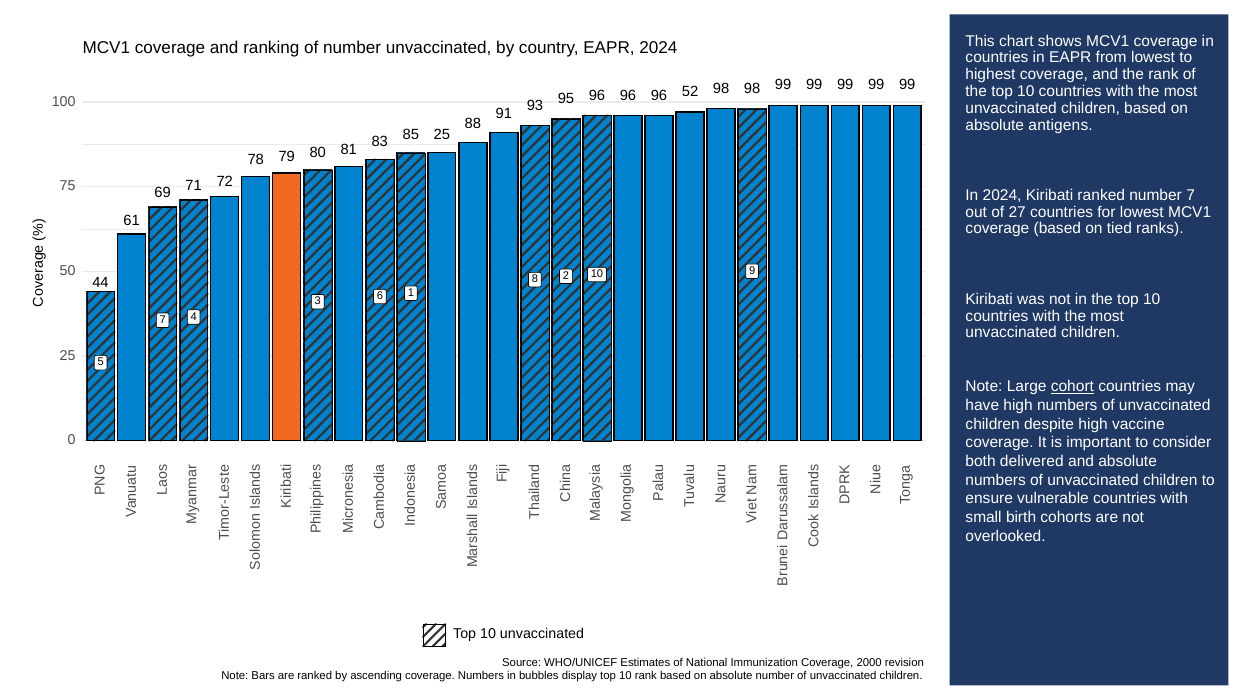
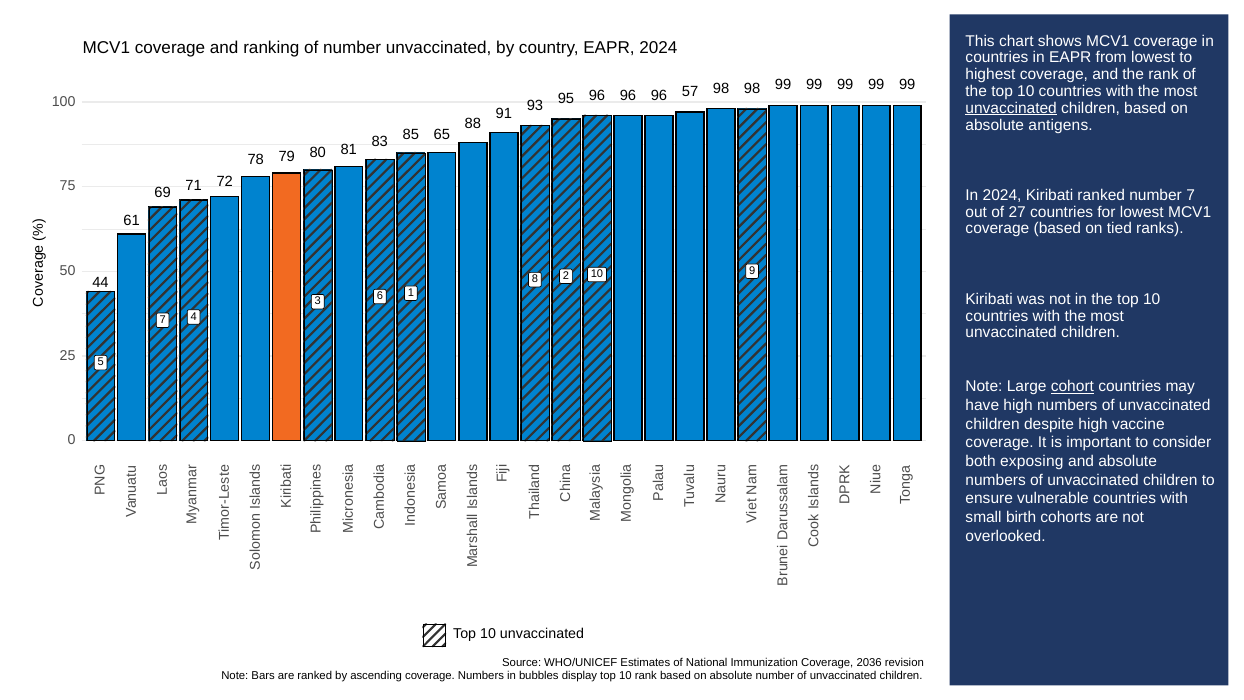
unvaccinated underline: none -> present (1011, 108)
52: 52 -> 57 (690, 92)
85 25: 25 -> 65 (442, 135)
delivered: delivered -> exposing (1032, 461)
2000: 2000 -> 2036 (869, 663)
